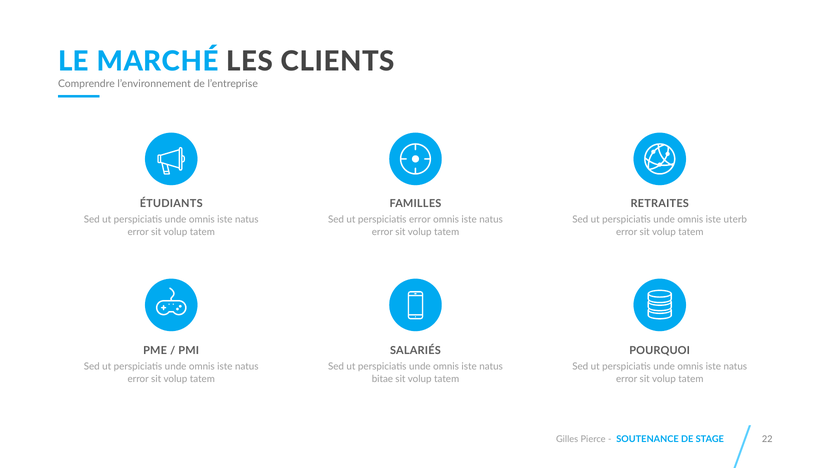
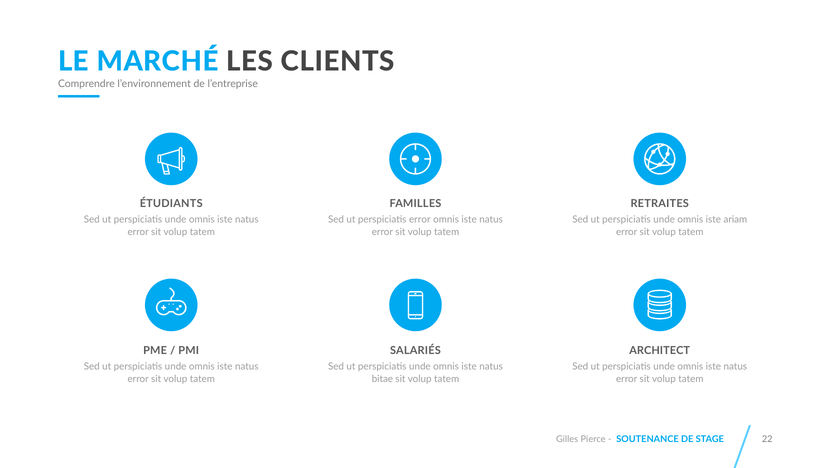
uterb: uterb -> ariam (735, 219)
POURQUOI: POURQUOI -> ARCHITECT (660, 350)
